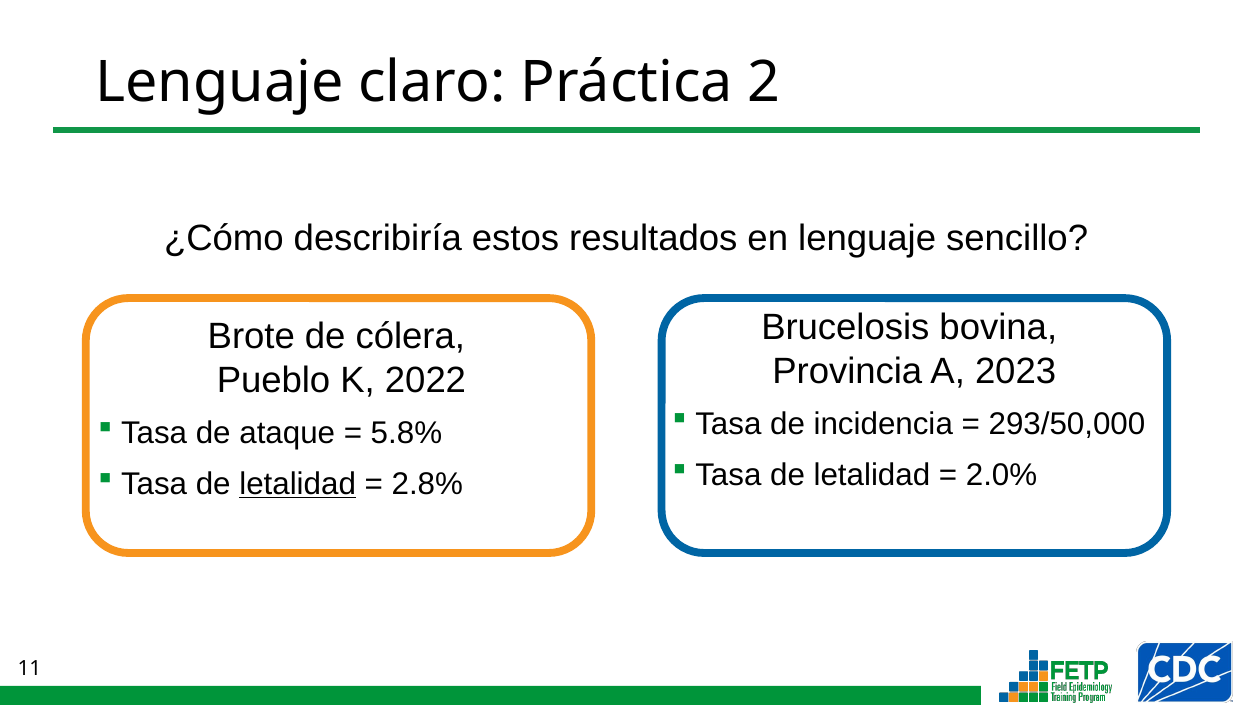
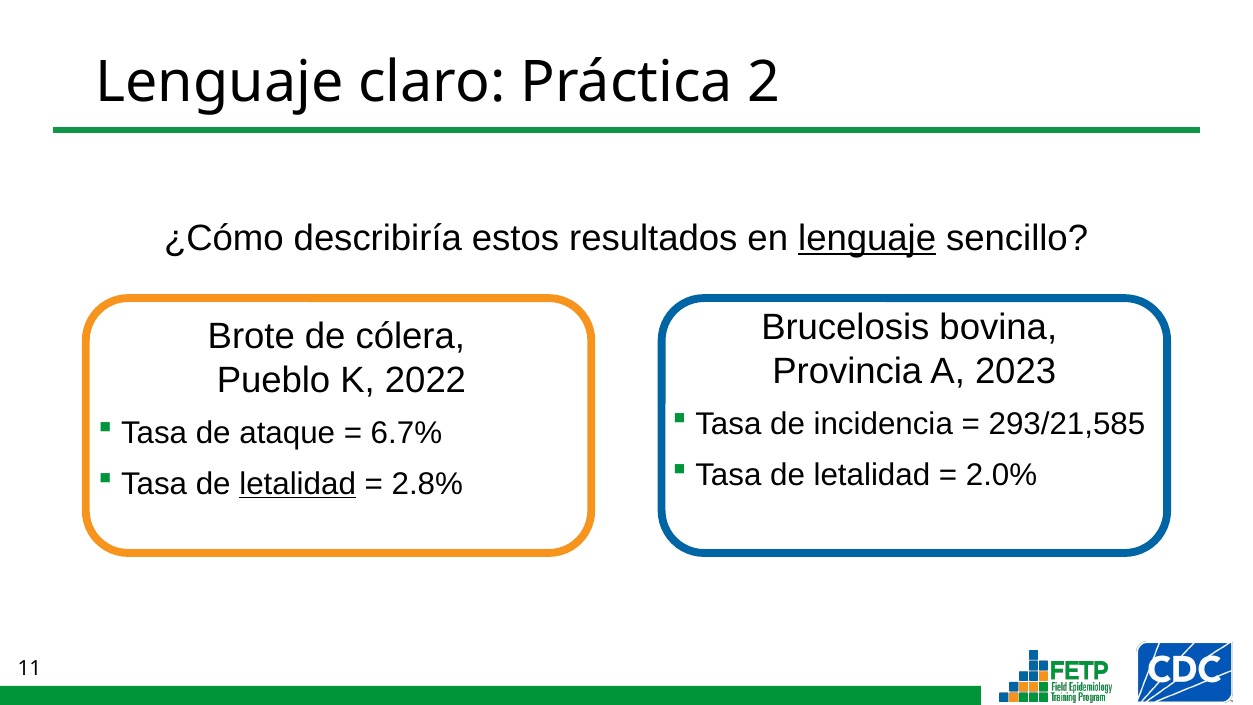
lenguaje underline: none -> present (867, 238)
293/50,000: 293/50,000 -> 293/21,585 (1067, 424)
5.8%: 5.8% -> 6.7% (406, 433)
